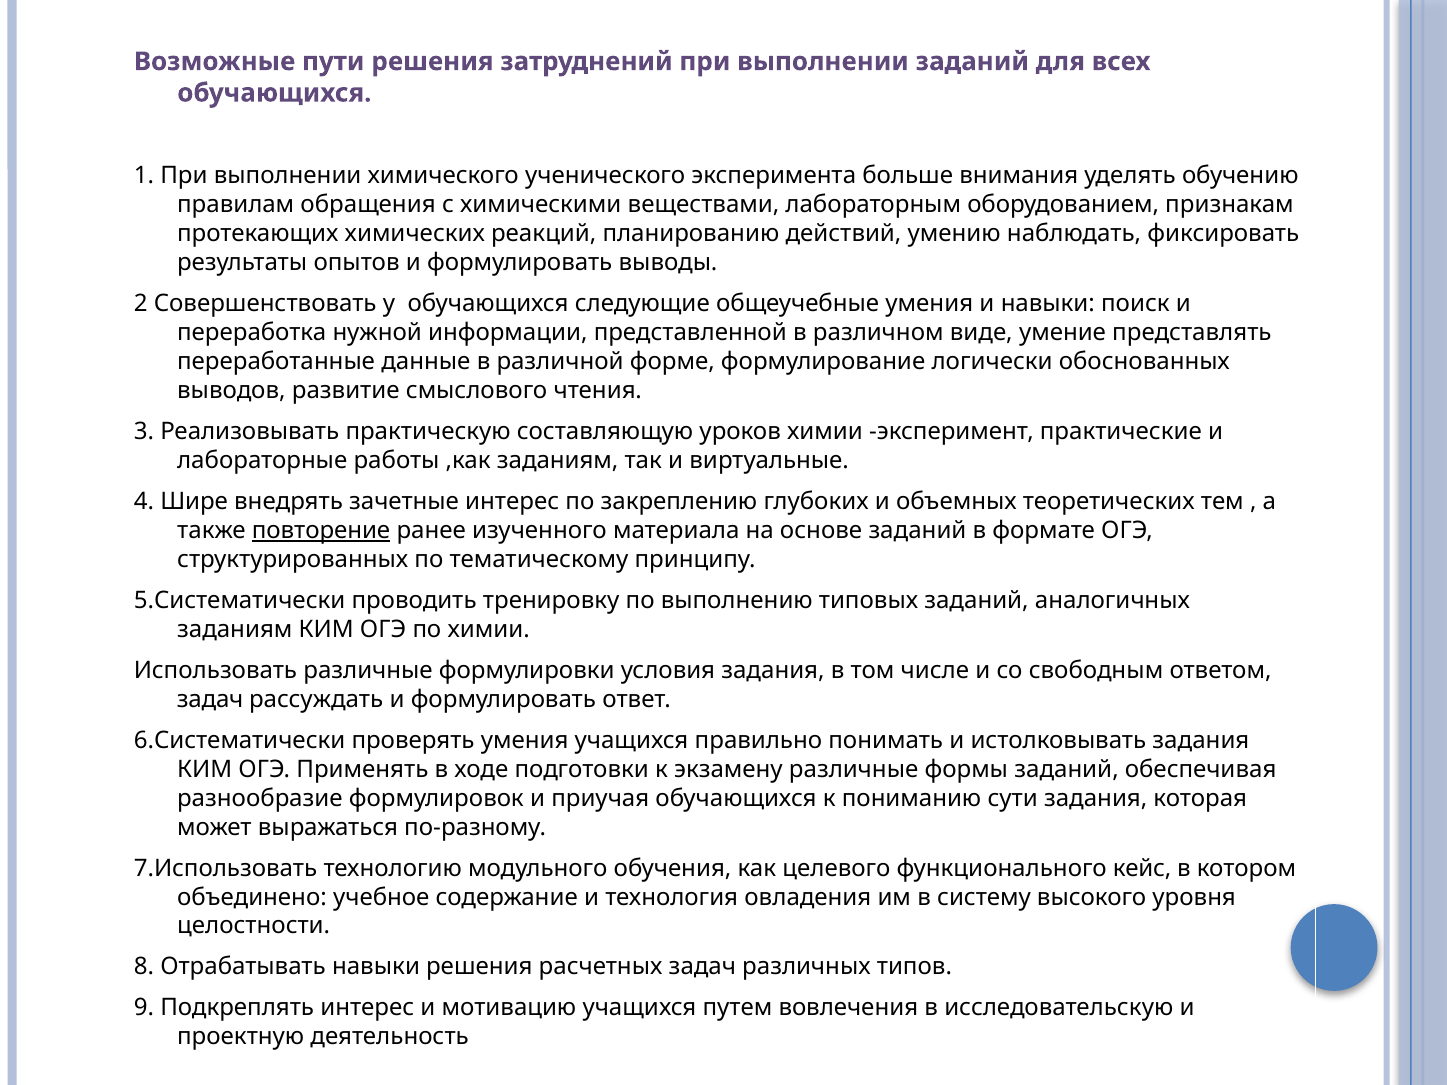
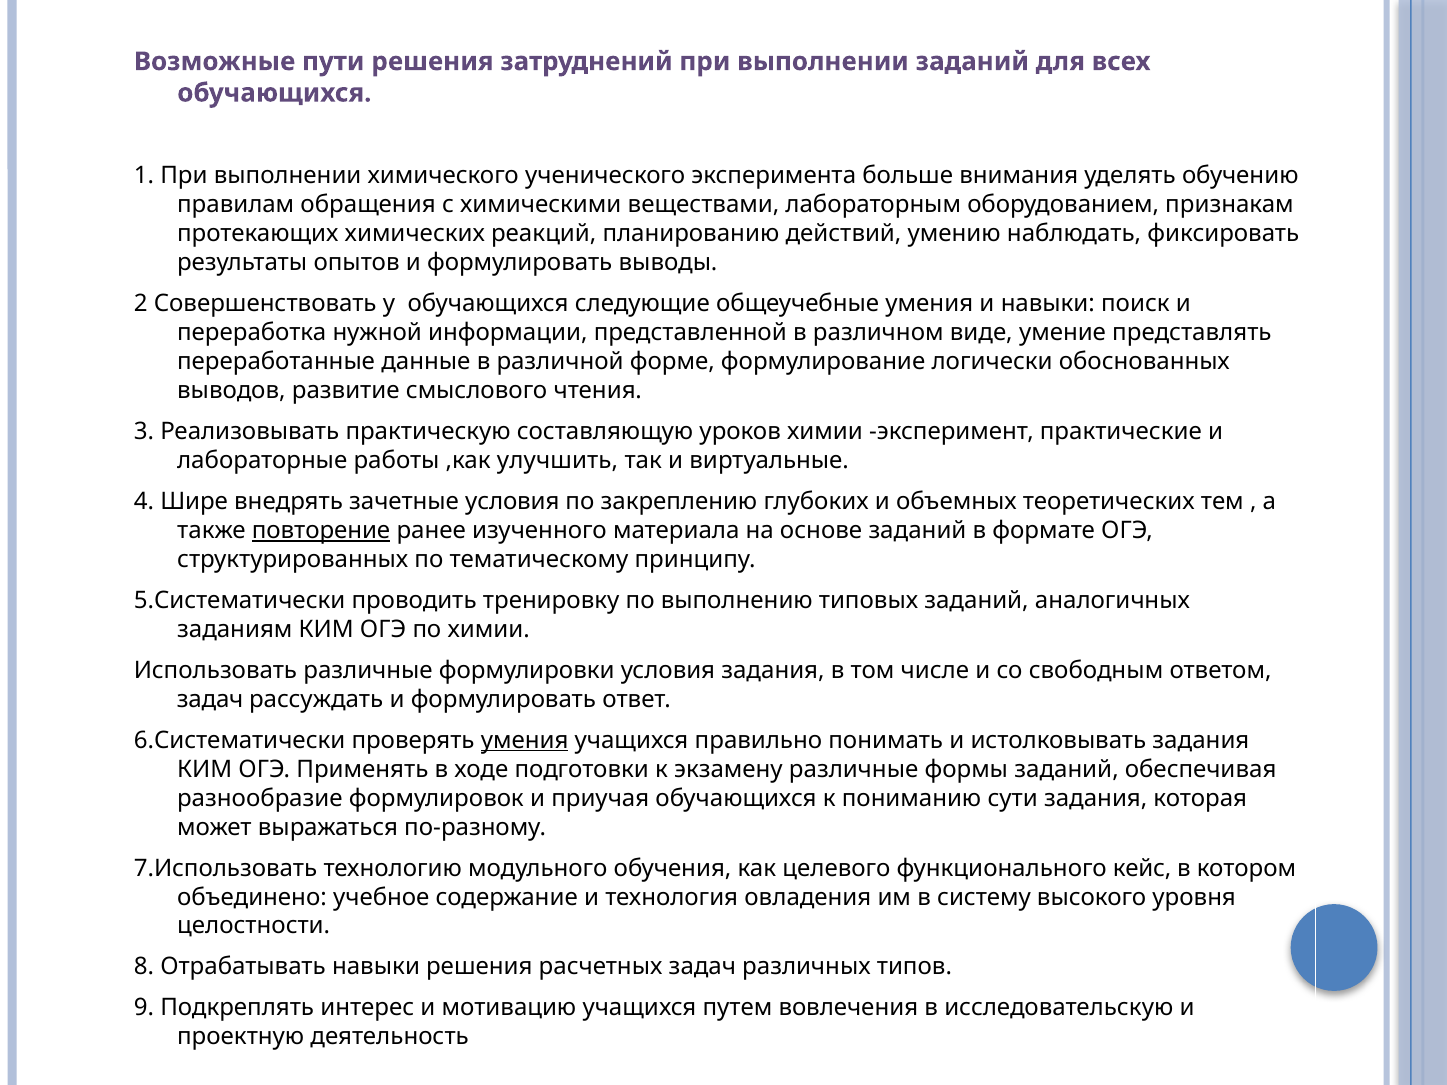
,как заданиям: заданиям -> улучшить (558, 461)
зачетные интерес: интерес -> условия (512, 502)
умения underline: none -> present (525, 741)
